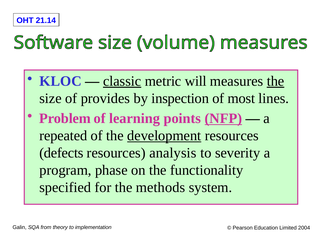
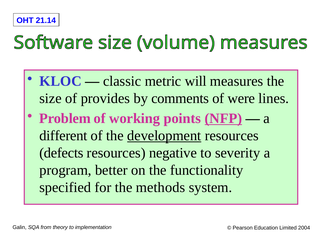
classic underline: present -> none (122, 81)
the underline: present -> none (276, 81)
inspection: inspection -> comments (180, 98)
most: most -> were (241, 98)
learning: learning -> working (135, 118)
repeated: repeated -> different (63, 135)
analysis: analysis -> negative (173, 153)
phase: phase -> better (111, 170)
